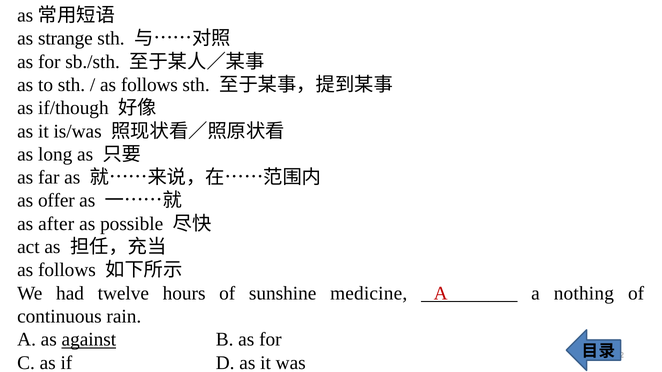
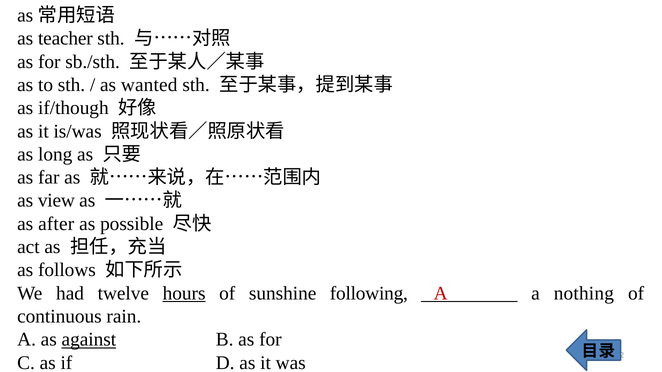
strange: strange -> teacher (65, 39)
follows: follows -> wanted (149, 85)
offer: offer -> view (56, 201)
hours underline: none -> present (184, 294)
medicine: medicine -> following (369, 294)
